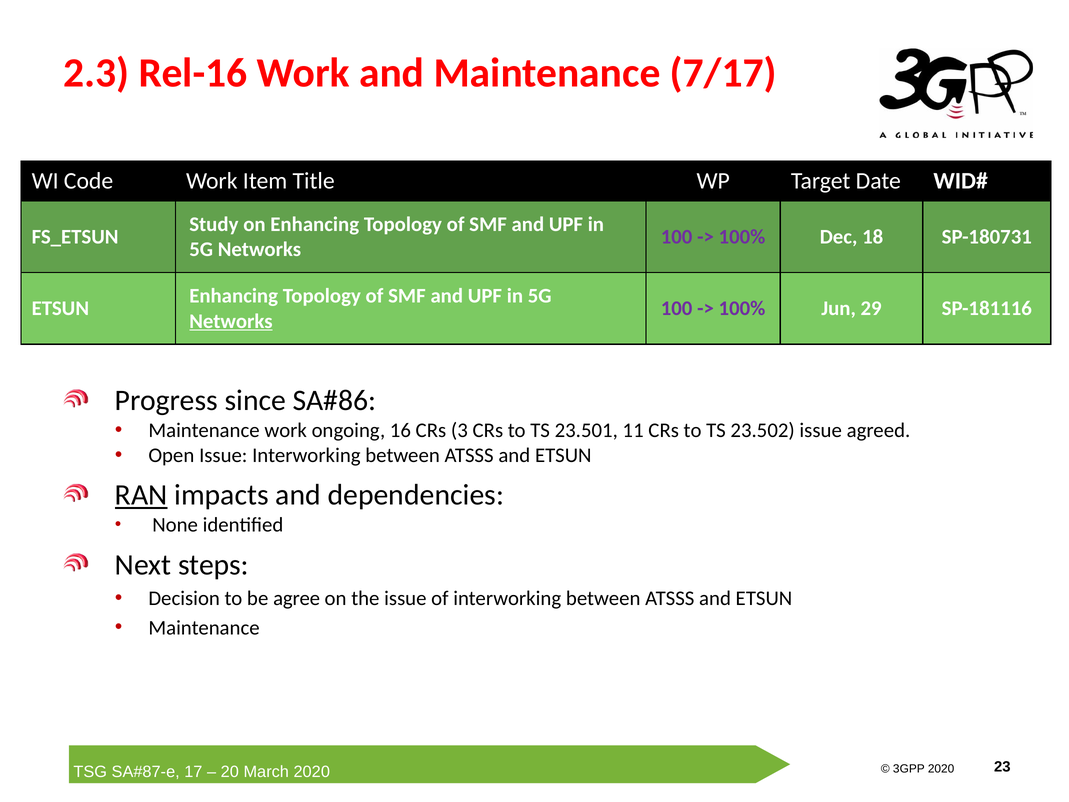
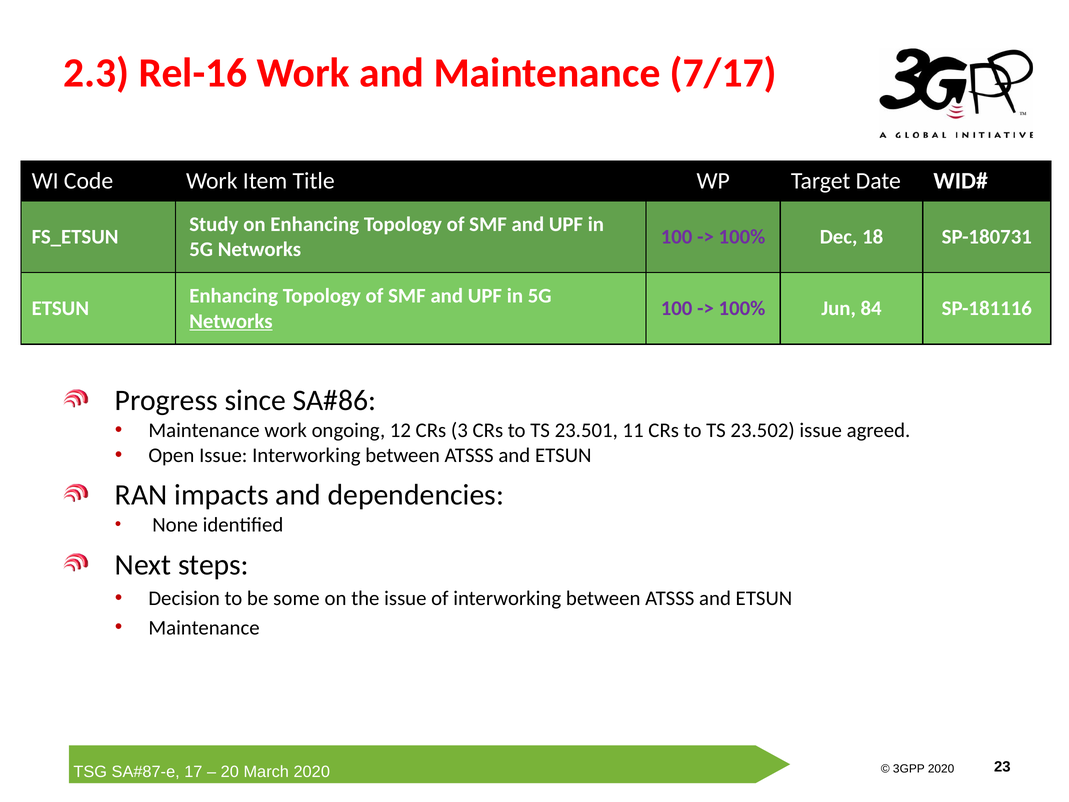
29: 29 -> 84 (871, 308)
16: 16 -> 12 (400, 430)
RAN underline: present -> none (141, 495)
agree: agree -> some (296, 598)
